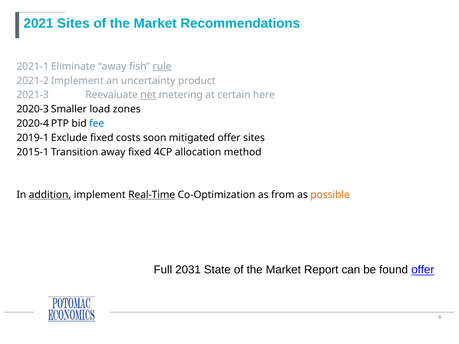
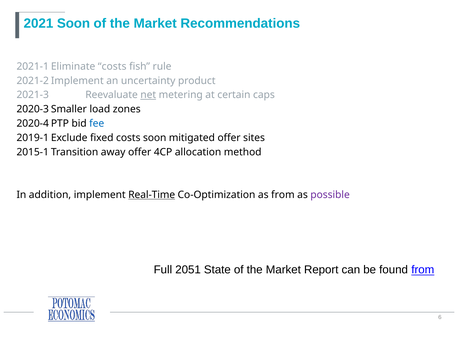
2021 Sites: Sites -> Soon (73, 23)
away: away -> costs (112, 66)
rule underline: present -> none (162, 66)
here: here -> caps (264, 95)
away fixed: fixed -> offer (140, 152)
addition underline: present -> none (50, 195)
possible colour: orange -> purple (330, 195)
2031: 2031 -> 2051 (188, 270)
found offer: offer -> from (423, 270)
